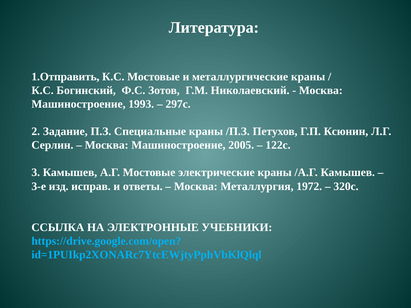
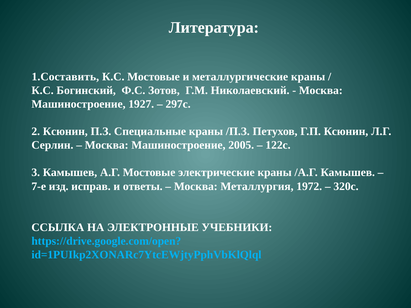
1.Отправить: 1.Отправить -> 1.Составить (65, 77)
1993: 1993 -> 1927 (141, 104)
2 Задание: Задание -> Ксюнин (65, 132)
3-е: 3-е -> 7-е (39, 186)
